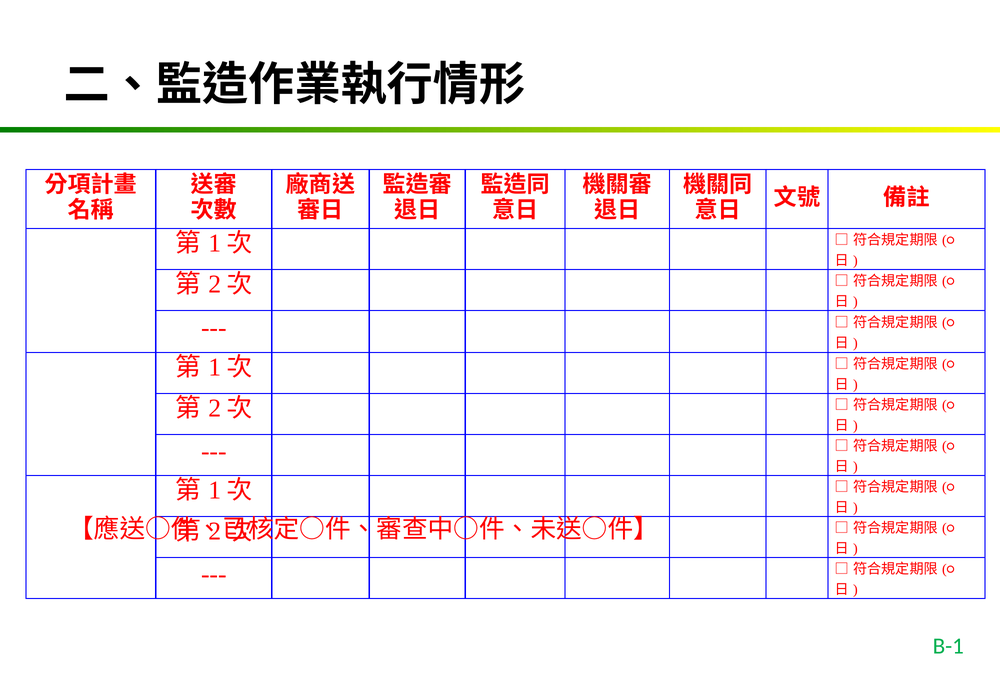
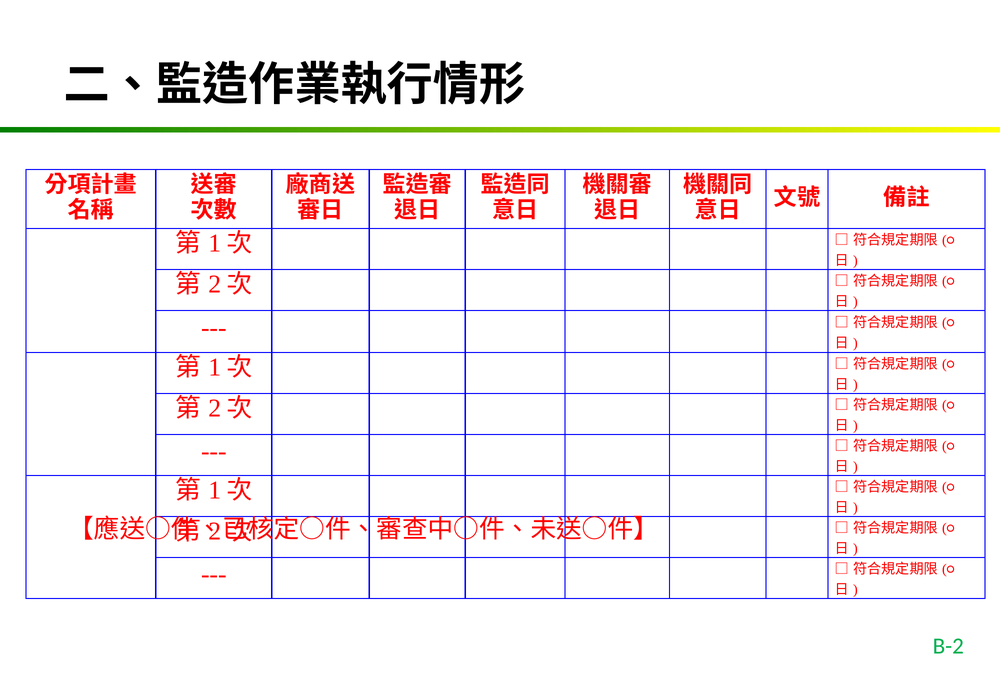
B-1: B-1 -> B-2 (948, 647)
